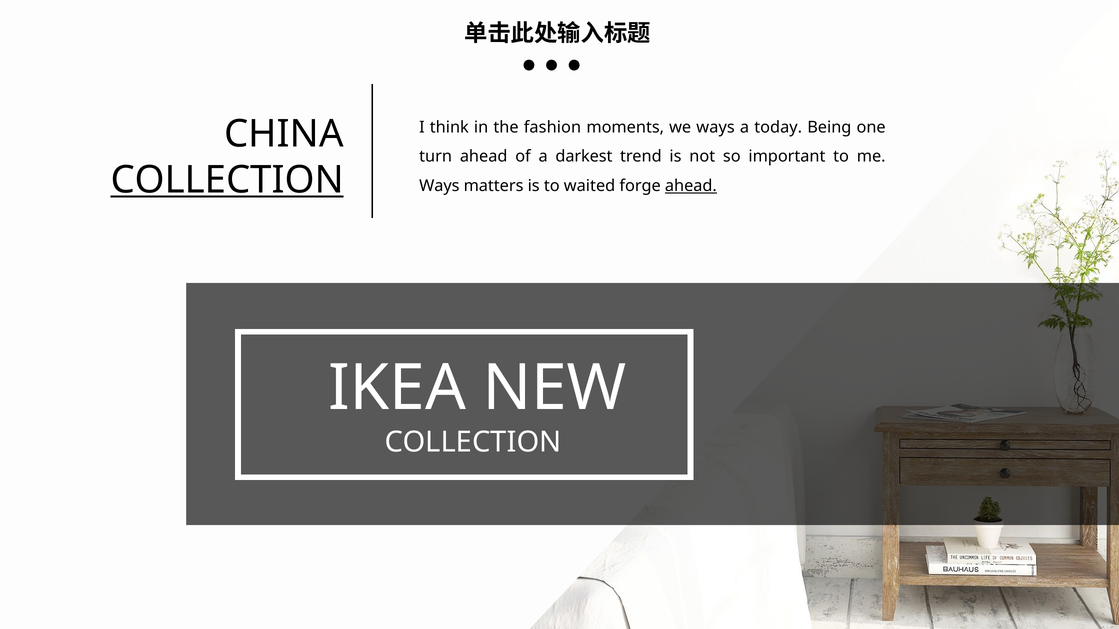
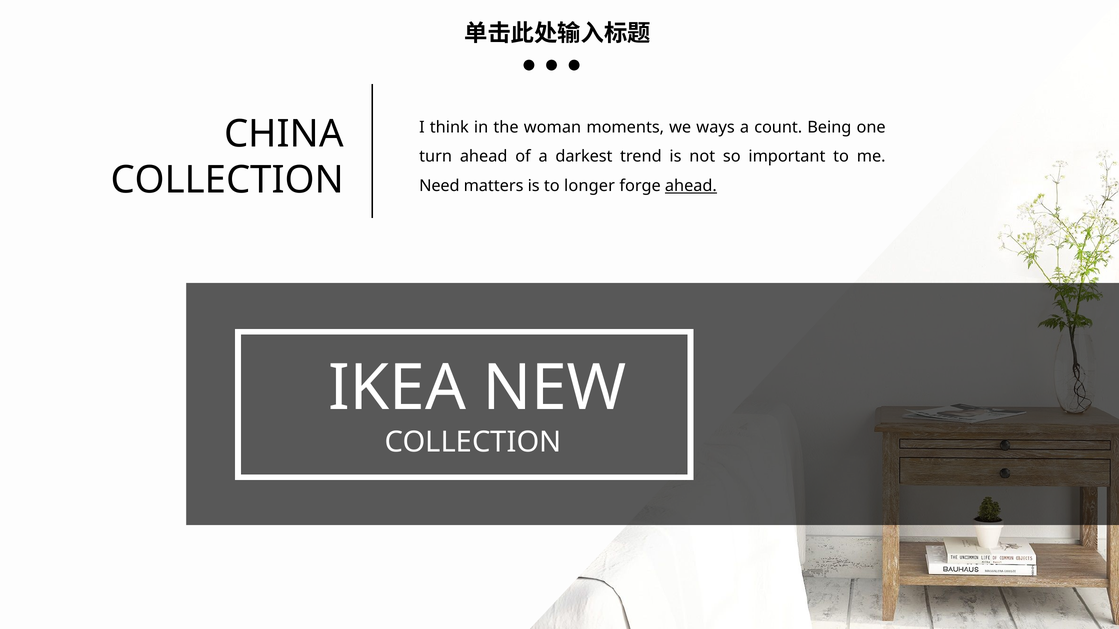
fashion: fashion -> woman (552, 127)
today: today -> count (778, 127)
COLLECTION underline: present -> none (227, 180)
Ways: Ways -> Need (439, 186)
waited: waited -> longer (589, 186)
